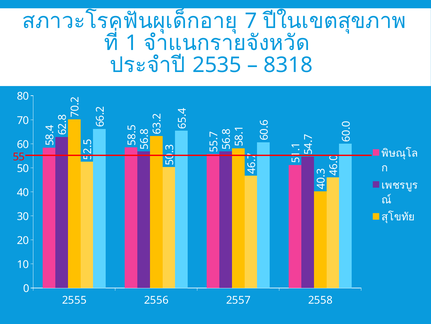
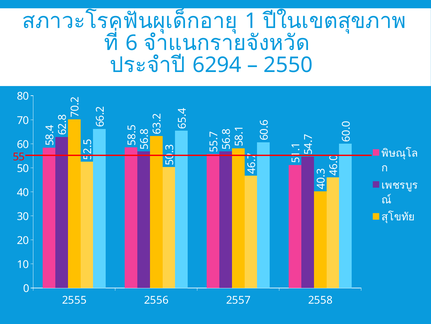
7: 7 -> 1 (251, 21)
1: 1 -> 6 (132, 43)
2535: 2535 -> 6294 (217, 65)
8318: 8318 -> 2550 (288, 65)
